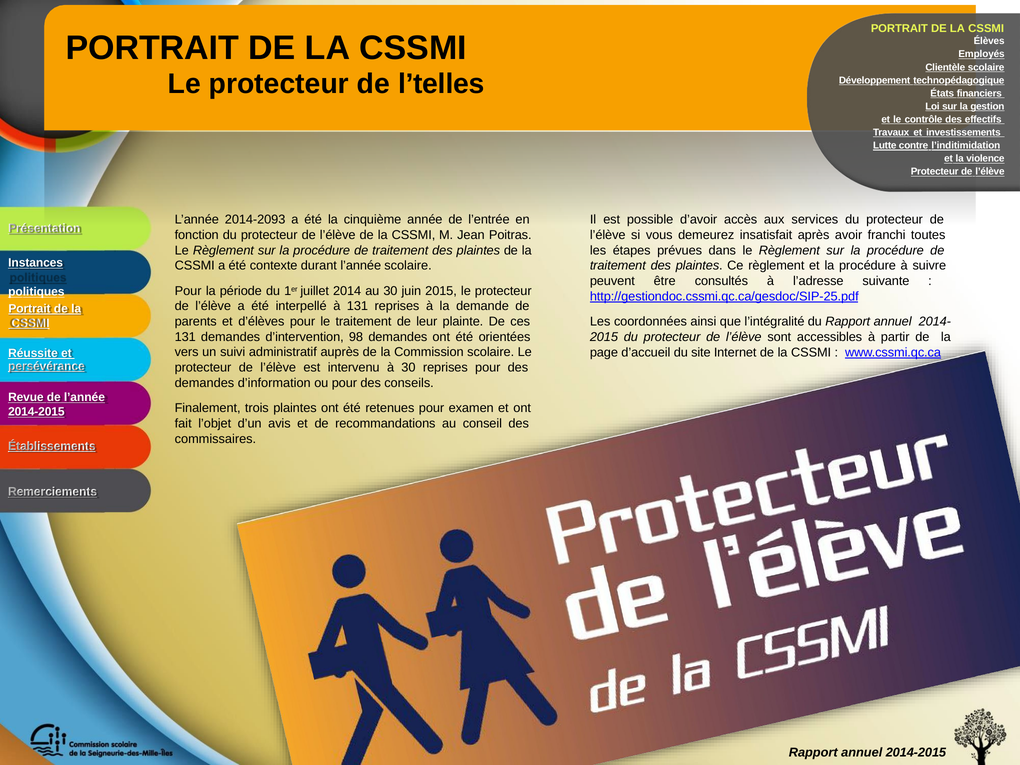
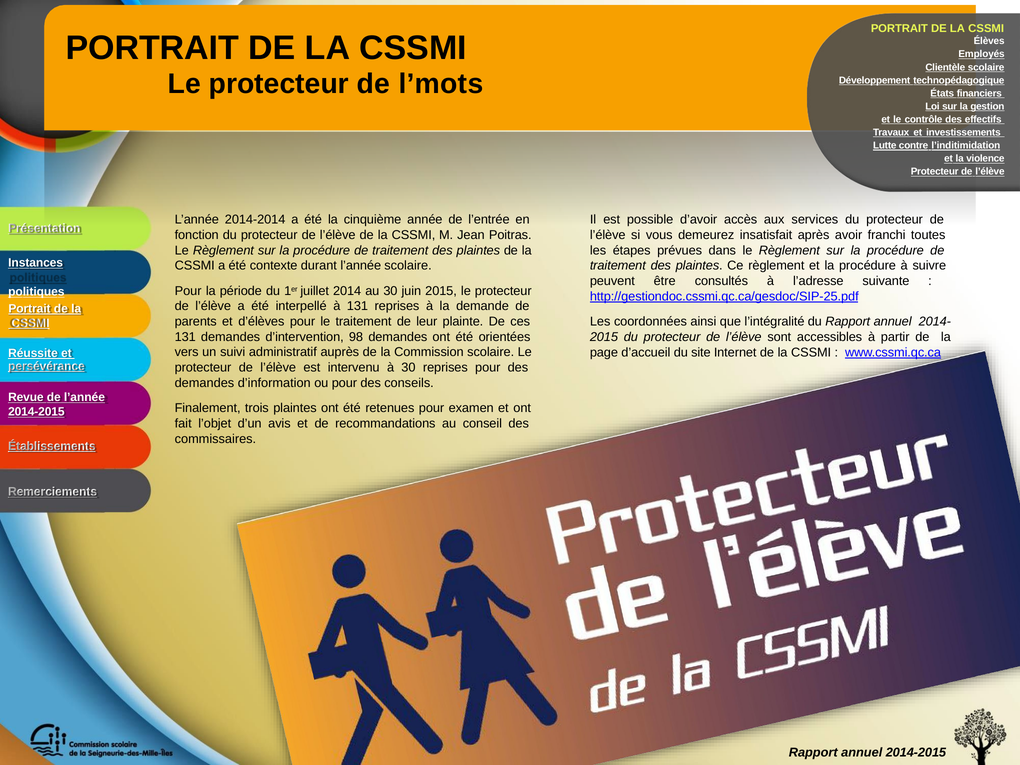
l’telles: l’telles -> l’mots (441, 84)
2014-2093: 2014-2093 -> 2014-2014 (255, 220)
